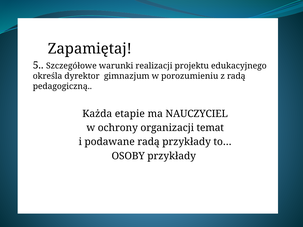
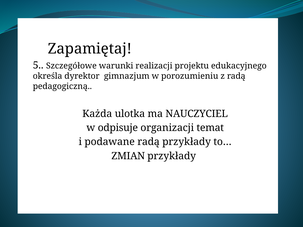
etapie: etapie -> ulotka (130, 114)
ochrony: ochrony -> odpisuje (118, 128)
OSOBY: OSOBY -> ZMIAN (128, 156)
